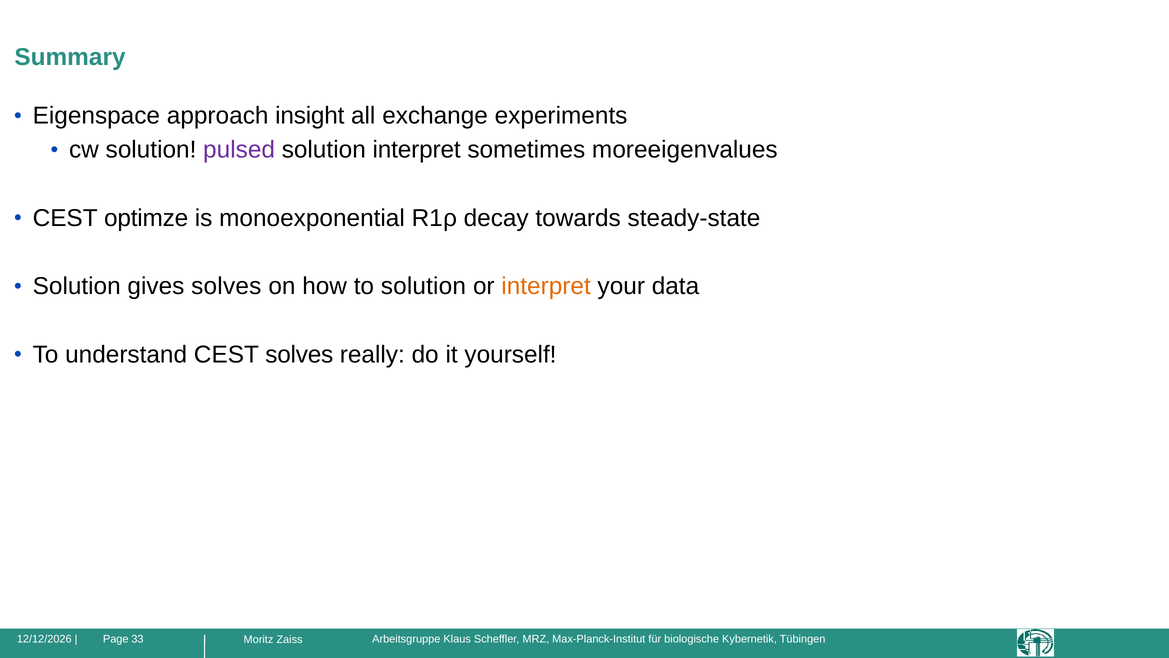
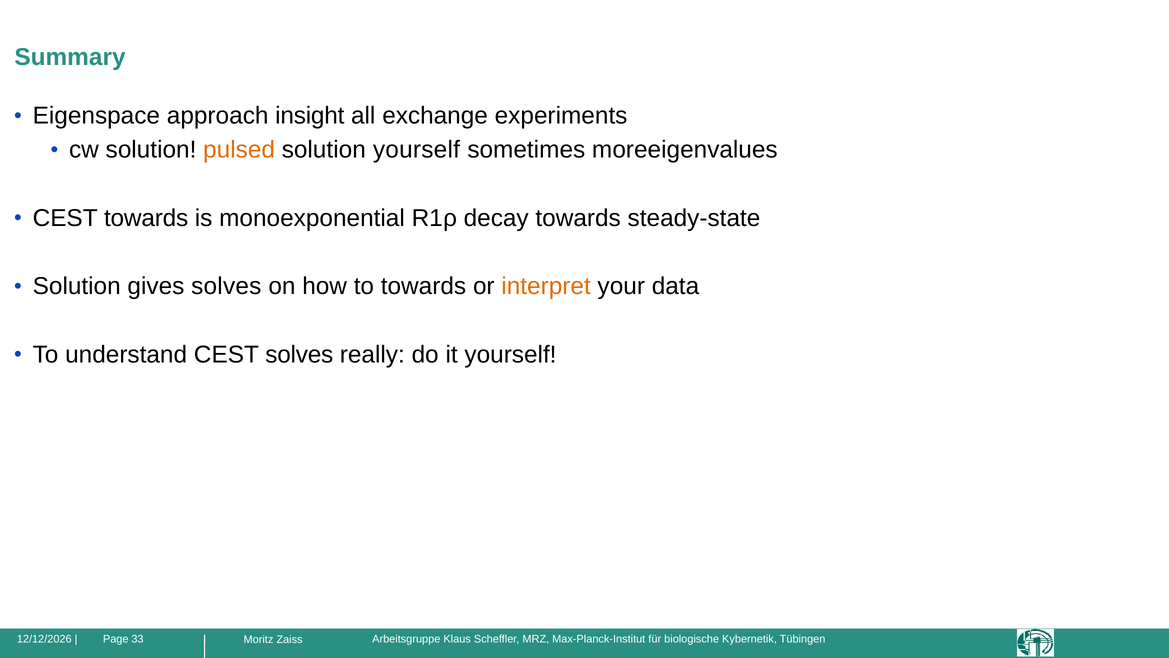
pulsed colour: purple -> orange (239, 150)
solution interpret: interpret -> yourself (416, 150)
CEST optimze: optimze -> towards (146, 218)
to solution: solution -> towards (423, 286)
